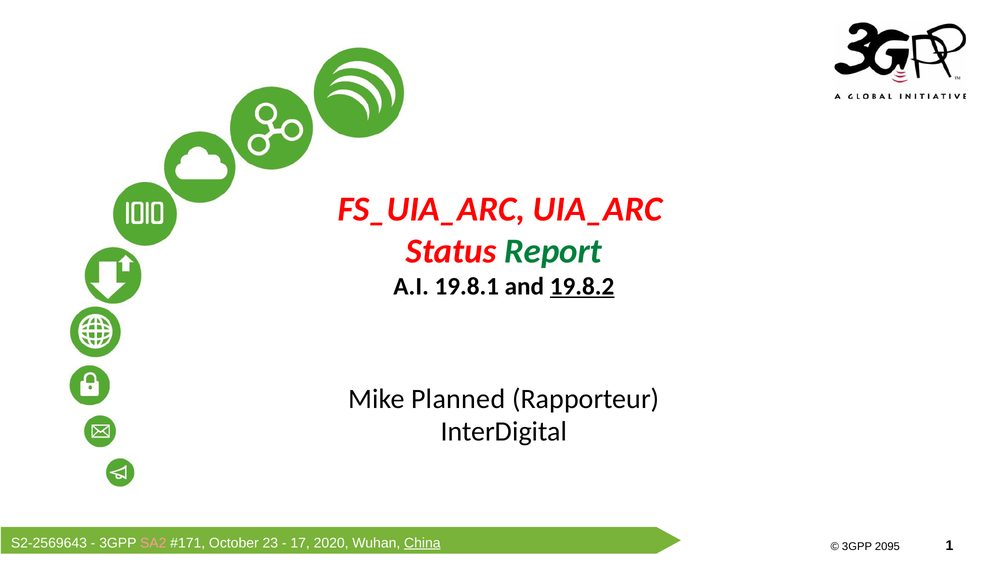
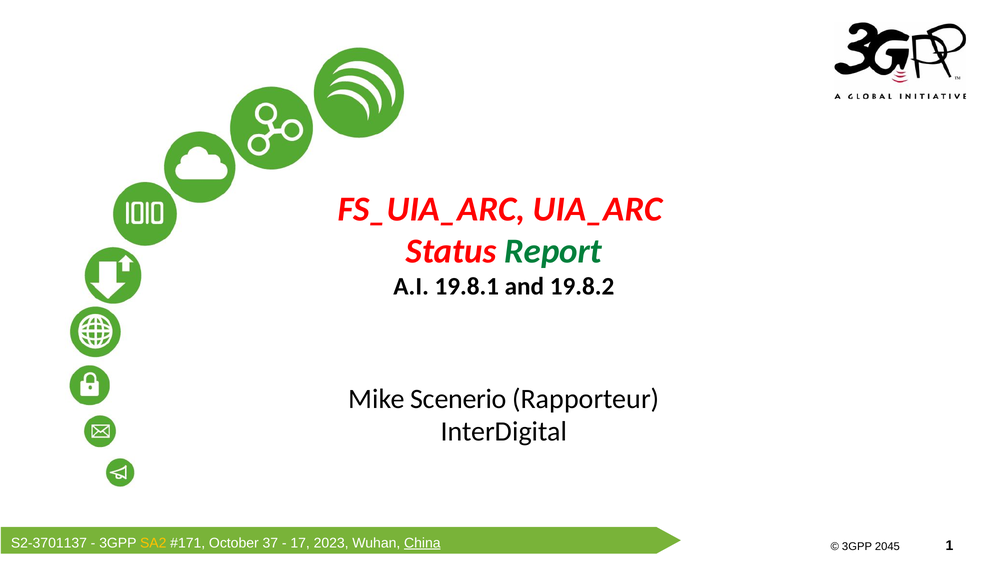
19.8.2 underline: present -> none (582, 286)
Planned: Planned -> Scenerio (459, 399)
S2-2569643: S2-2569643 -> S2-3701137 (49, 543)
SA2 colour: pink -> yellow (153, 543)
23: 23 -> 37 (270, 543)
2020: 2020 -> 2023 (331, 543)
2095: 2095 -> 2045 (887, 547)
